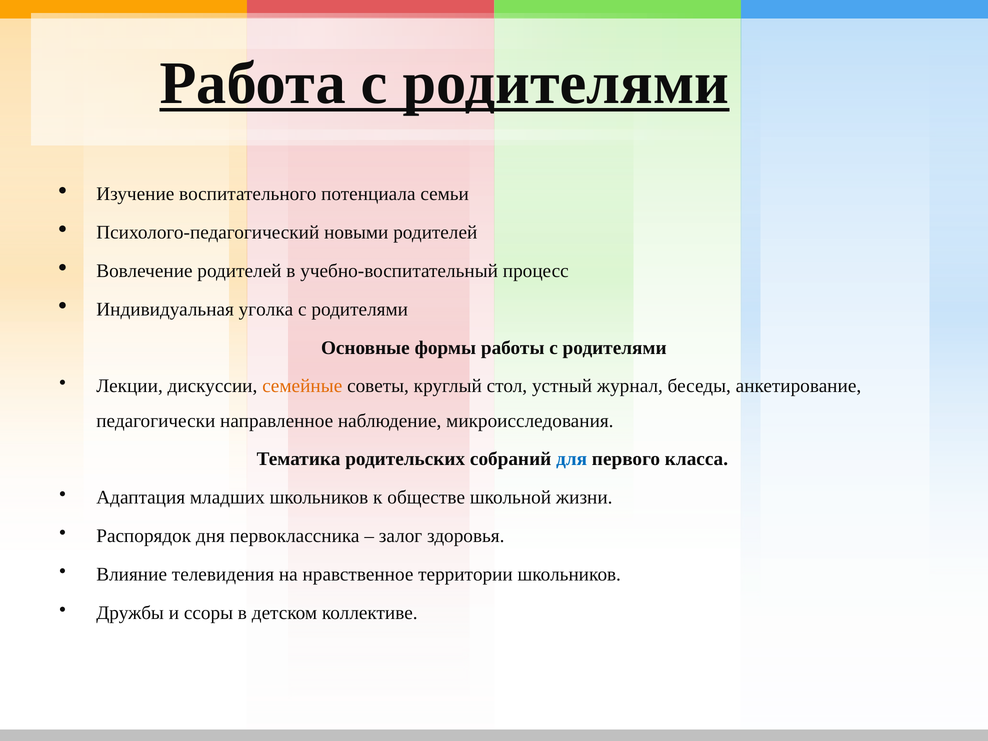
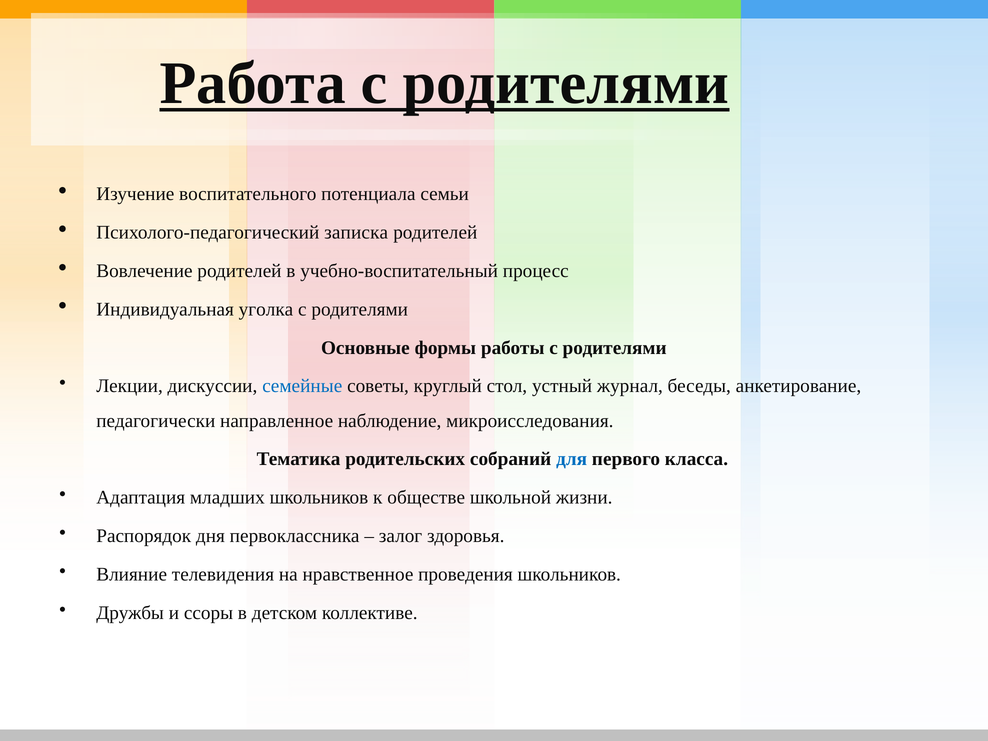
новыми: новыми -> записка (356, 232)
семейные colour: orange -> blue (302, 386)
территории: территории -> проведения (466, 574)
